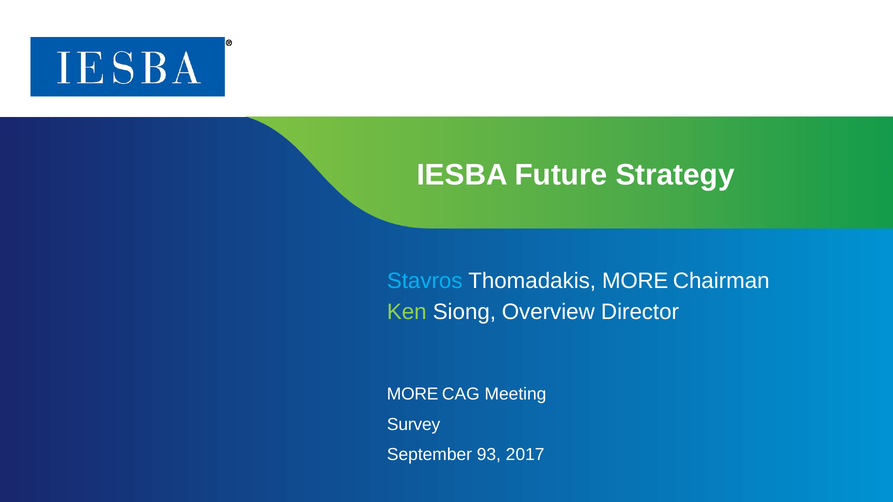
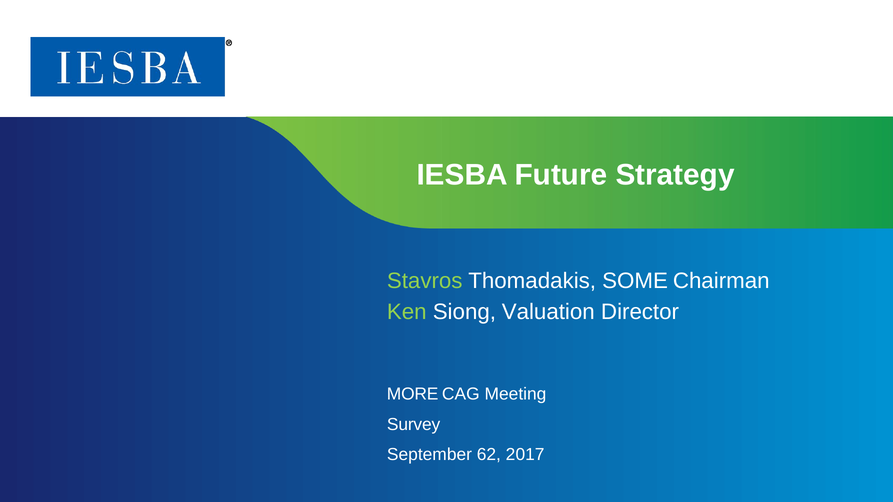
Stavros colour: light blue -> light green (425, 281)
Thomadakis MORE: MORE -> SOME (635, 281)
Overview: Overview -> Valuation (548, 312)
93: 93 -> 62 (489, 455)
